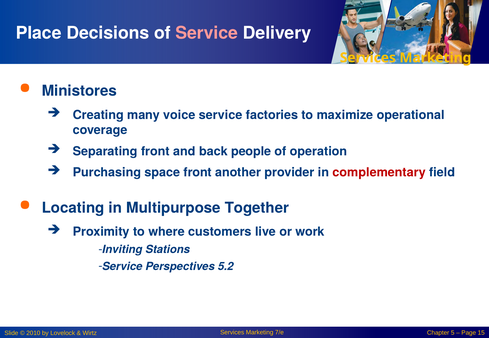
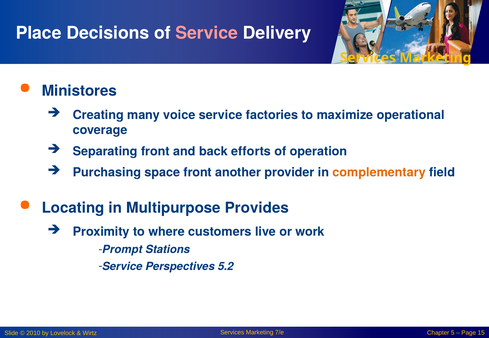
people: people -> efforts (251, 151)
complementary colour: red -> orange (379, 173)
Together: Together -> Provides (257, 208)
Inviting: Inviting -> Prompt (122, 250)
